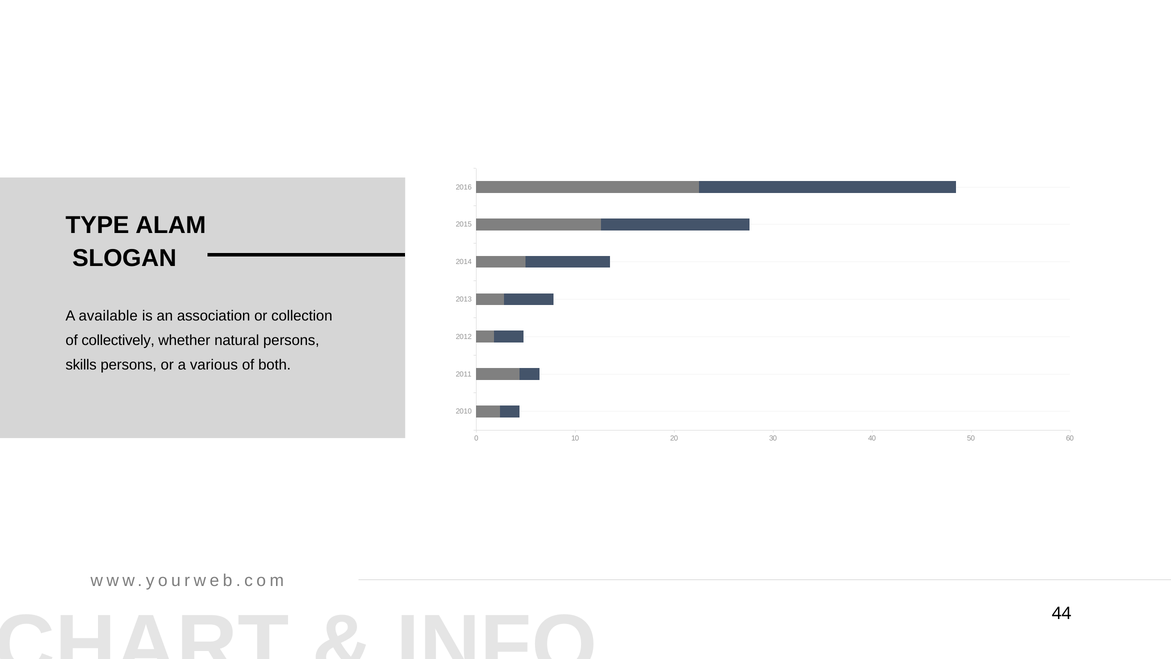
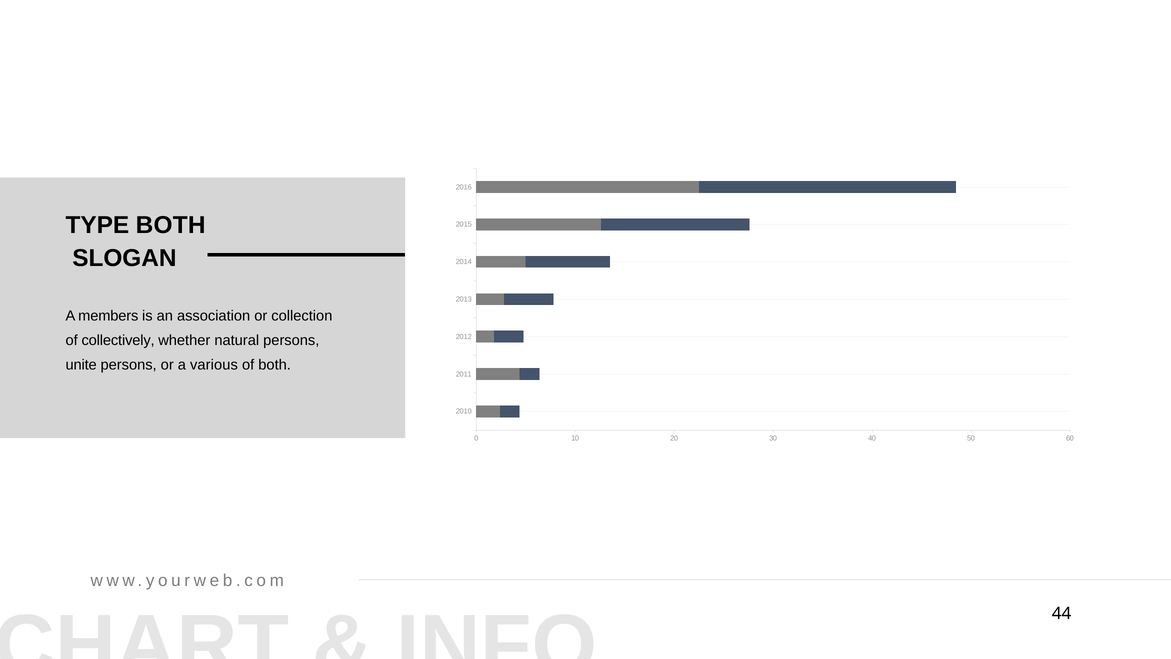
TYPE ALAM: ALAM -> BOTH (171, 225)
available: available -> members (108, 316)
skills: skills -> unite (81, 365)
